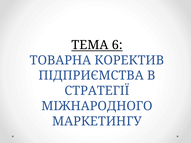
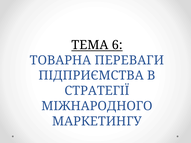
КОРЕКТИВ: КОРЕКТИВ -> ПЕРЕВАГИ (129, 60)
